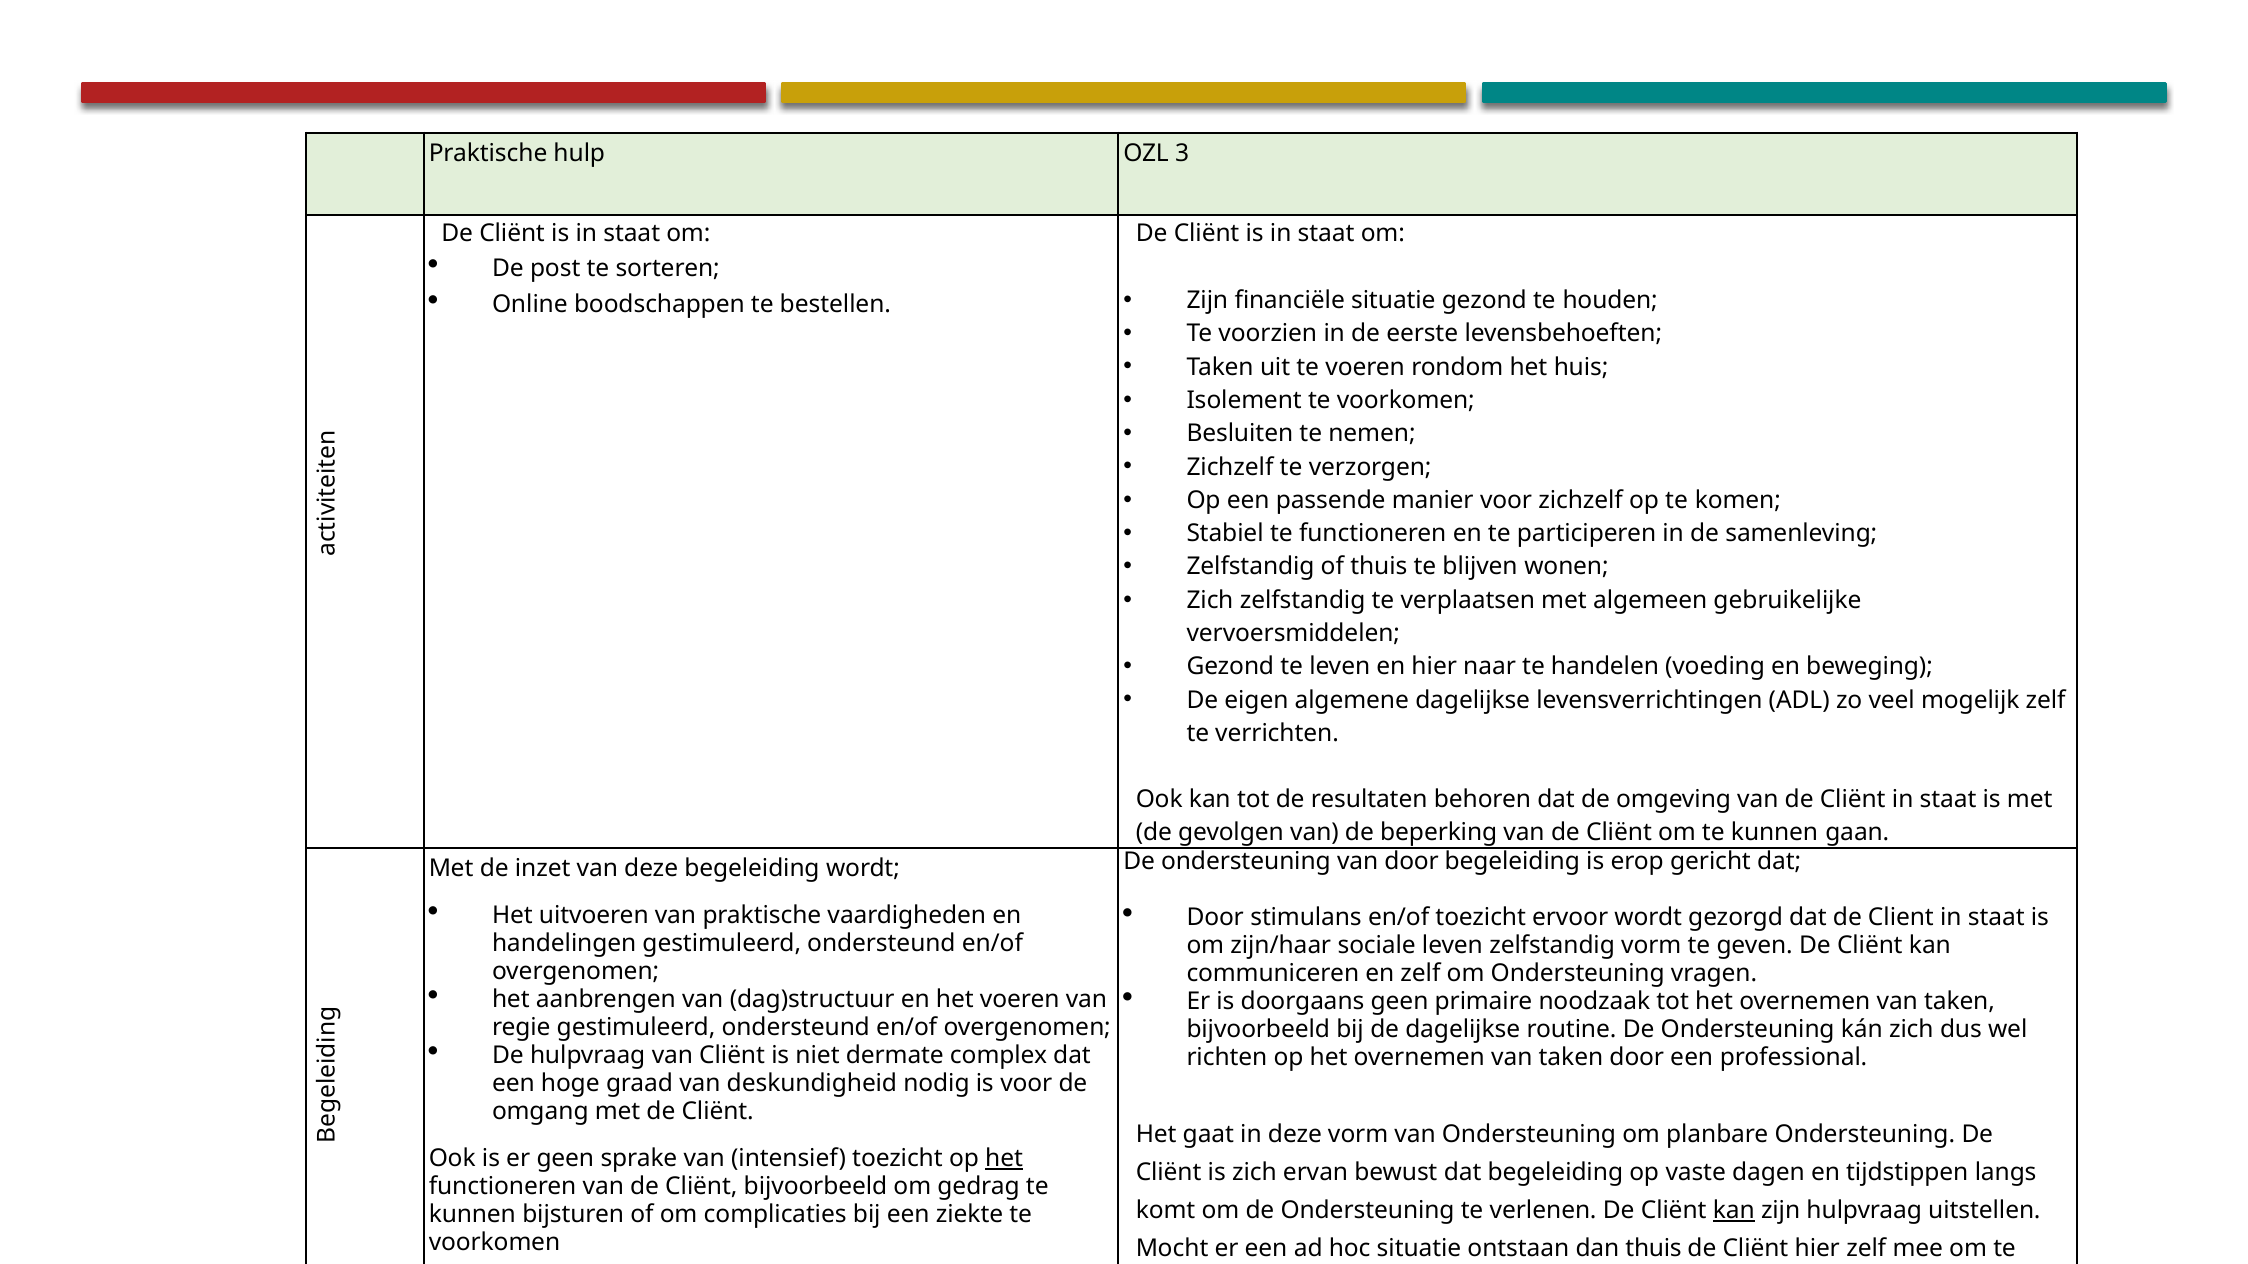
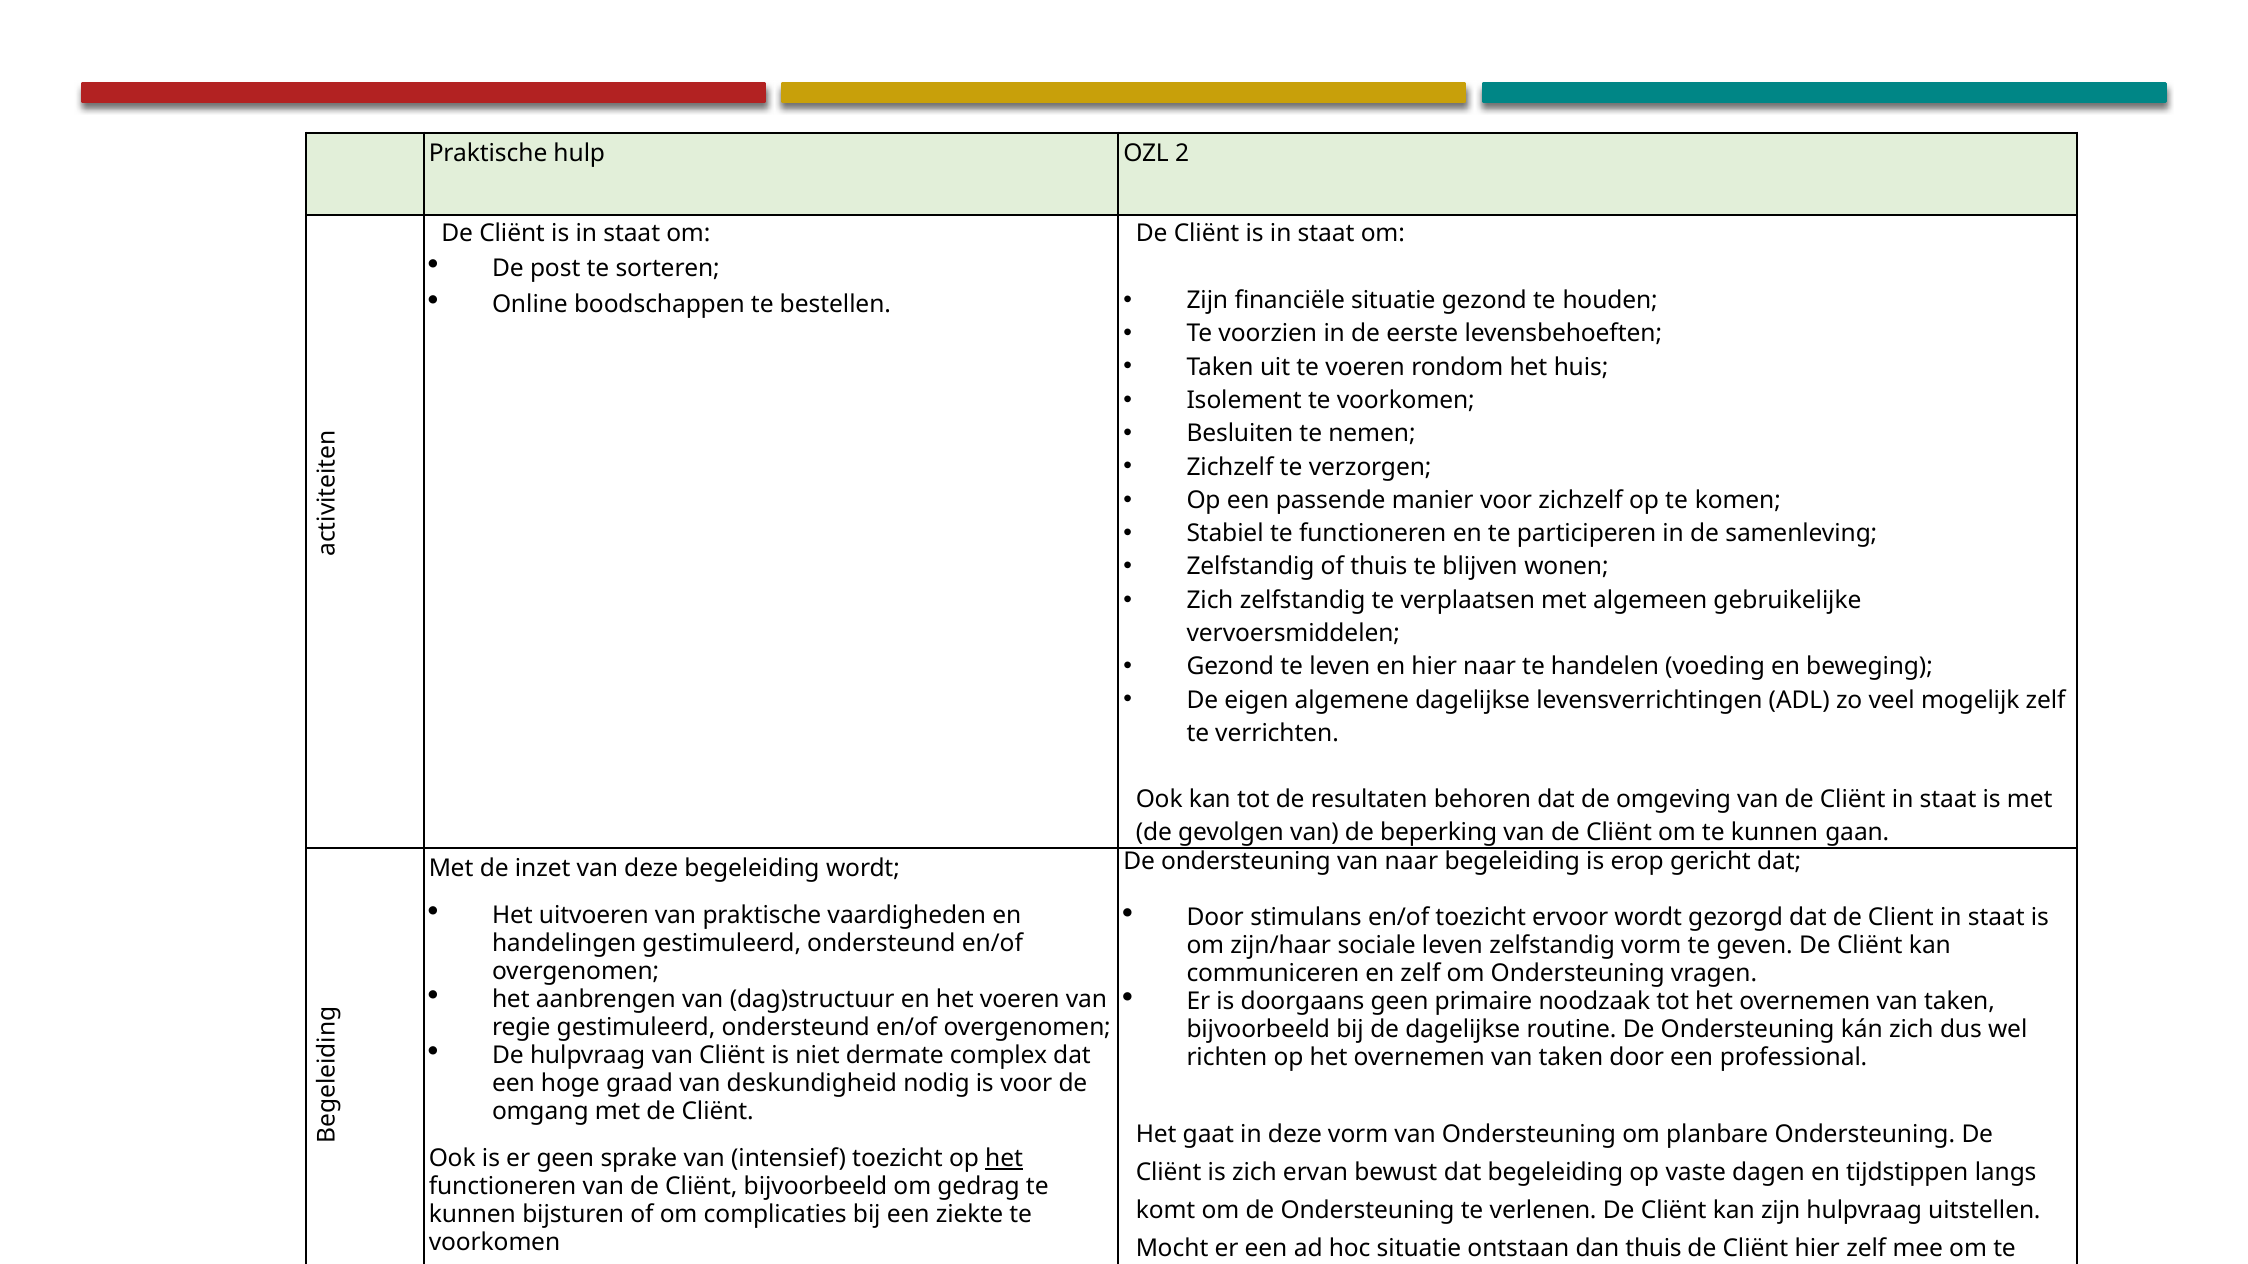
3: 3 -> 2 (1182, 153)
van door: door -> naar (1411, 861)
kan underline: present -> none (1734, 1211)
